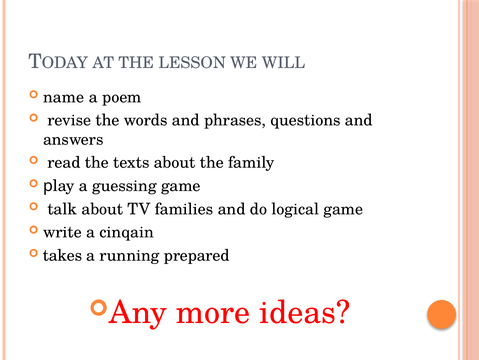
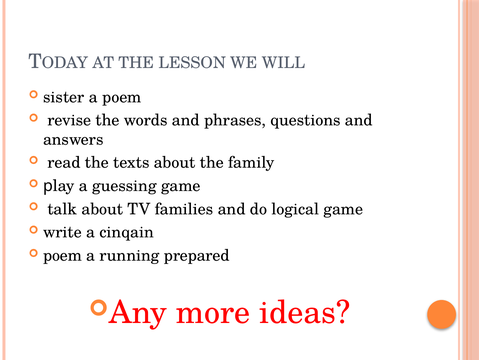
name: name -> sister (64, 97)
takes: takes -> poem (62, 255)
